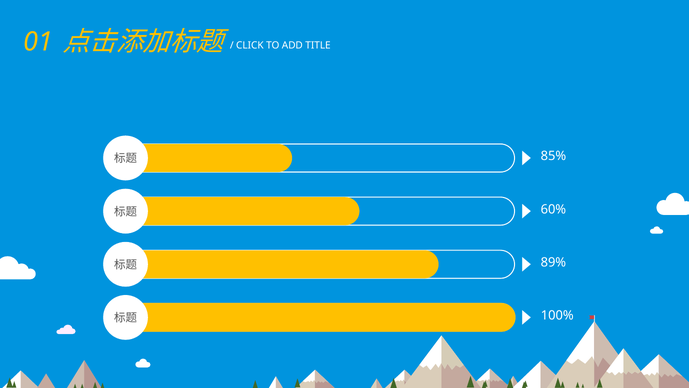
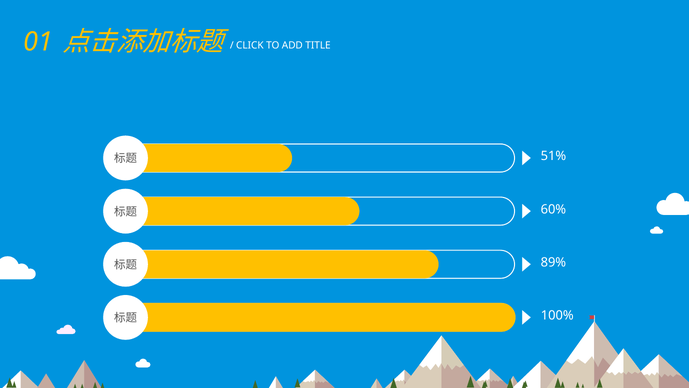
85%: 85% -> 51% (553, 156)
